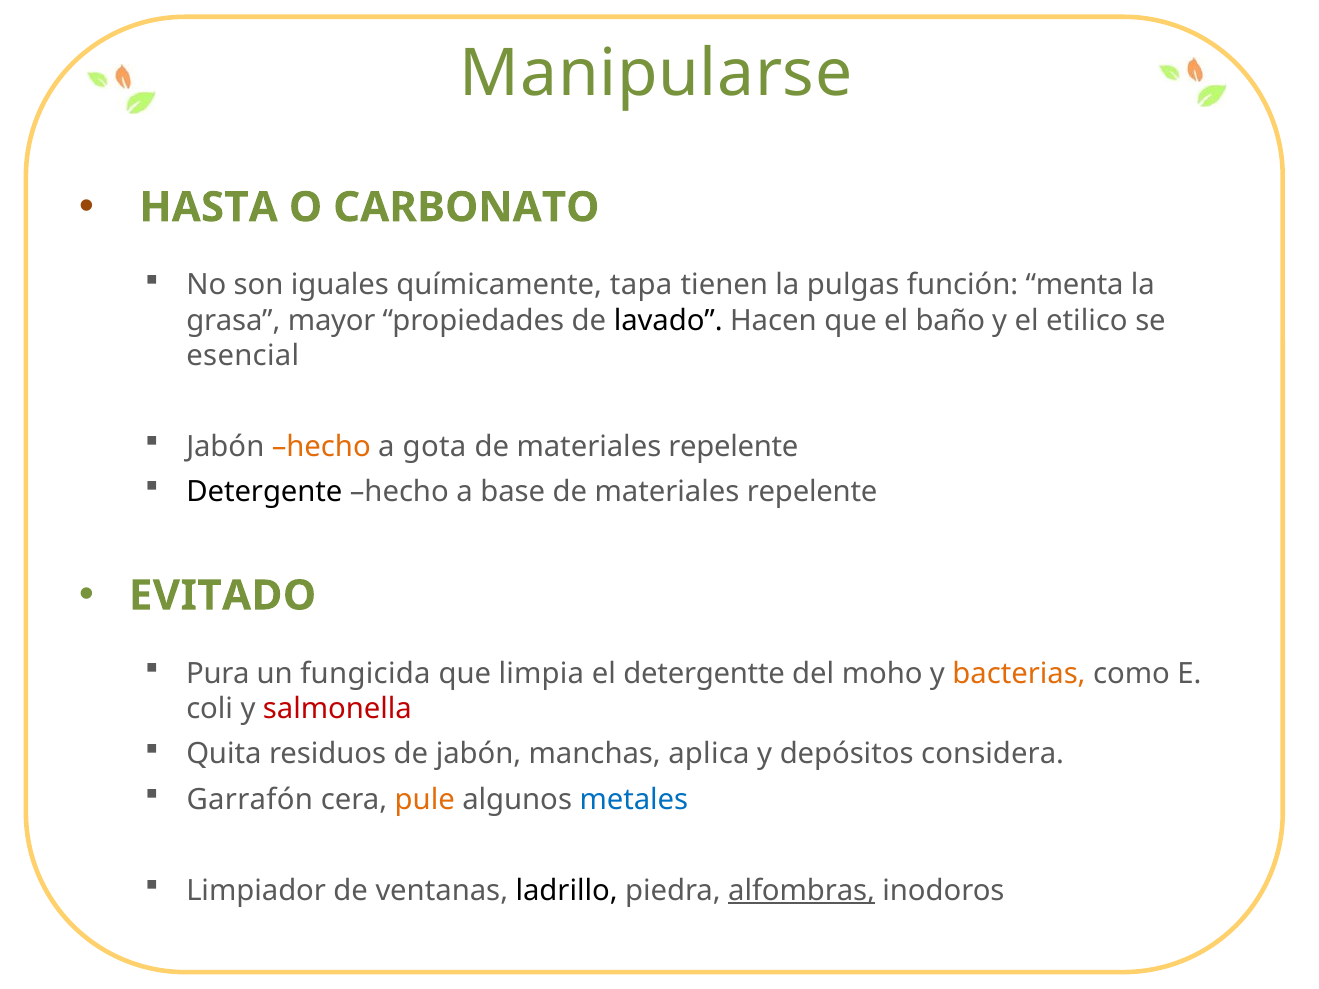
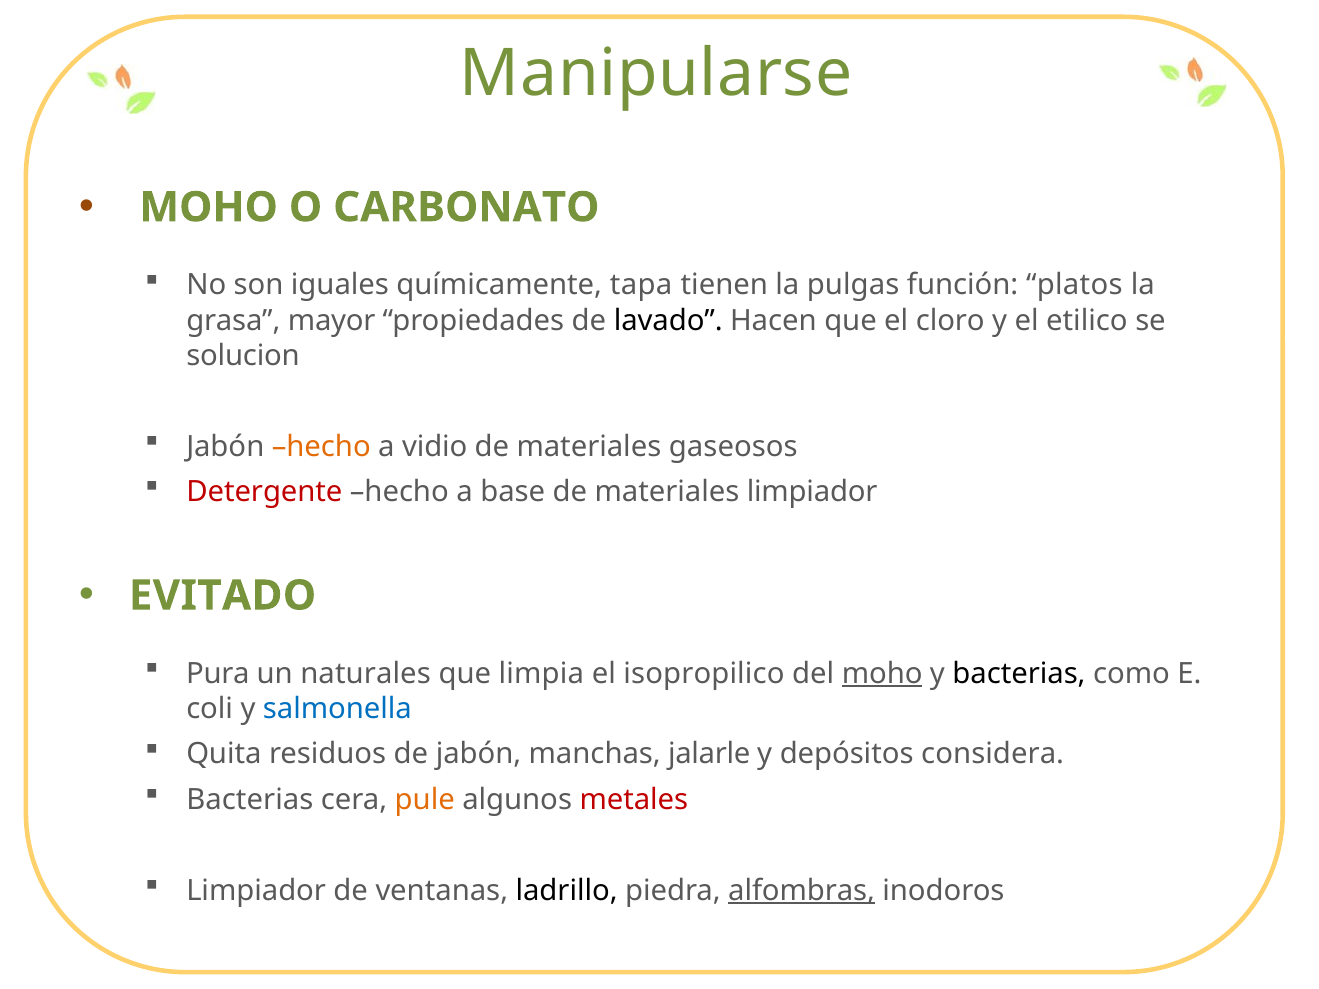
HASTA: HASTA -> MOHO (209, 207)
menta: menta -> platos (1074, 285)
baño: baño -> cloro (950, 321)
esencial: esencial -> solucion (243, 356)
gota: gota -> vidio (435, 447)
repelente: repelente -> gaseosos (733, 447)
Detergente colour: black -> red (264, 492)
base de materiales repelente: repelente -> limpiador (812, 492)
fungicida: fungicida -> naturales (366, 674)
detergentte: detergentte -> isopropilico (704, 674)
moho underline: none -> present (882, 674)
bacterias colour: orange -> black (1019, 674)
salmonella colour: red -> blue (337, 709)
aplica: aplica -> jalarle (709, 754)
Garrafón: Garrafón -> Bacterias (250, 800)
metales colour: blue -> red (634, 800)
